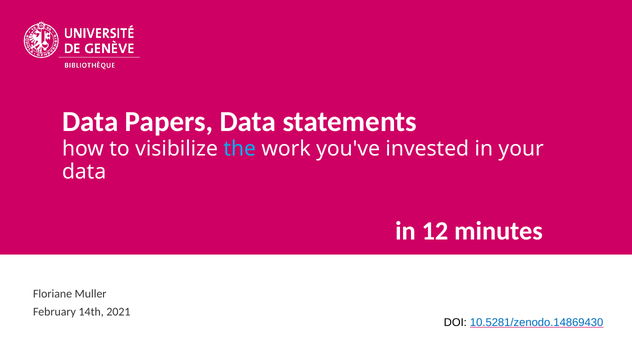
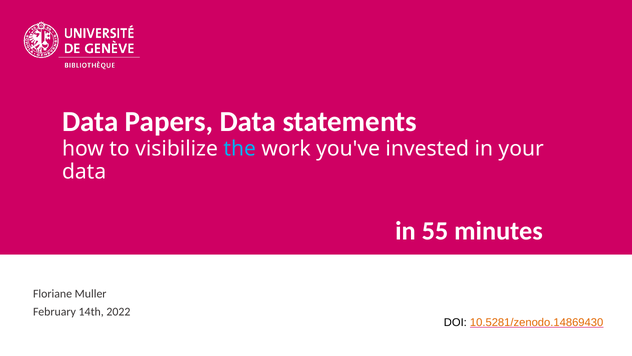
12: 12 -> 55 (435, 231)
2021: 2021 -> 2022 (118, 311)
10.5281/zenodo.14869430 colour: blue -> orange (537, 322)
